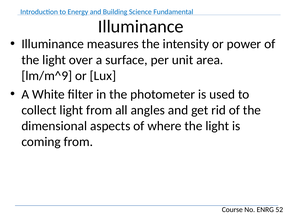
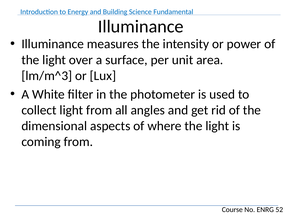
lm/m^9: lm/m^9 -> lm/m^3 (47, 76)
